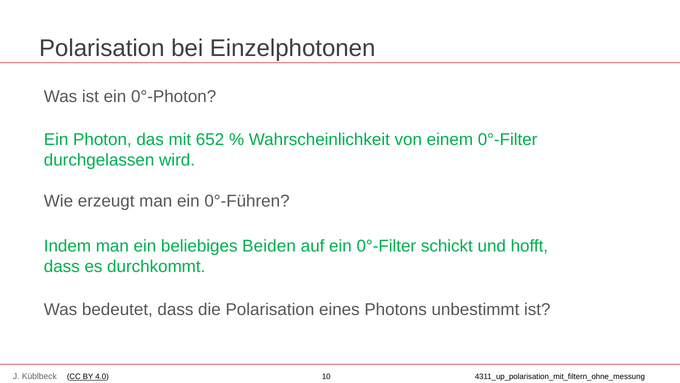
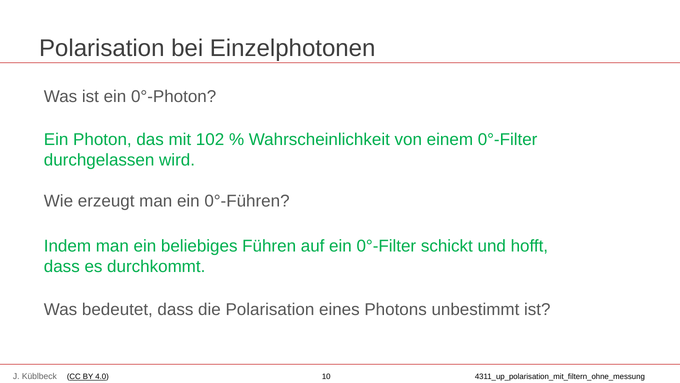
652: 652 -> 102 (210, 140)
Beiden: Beiden -> Führen (269, 246)
